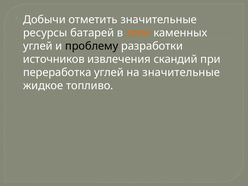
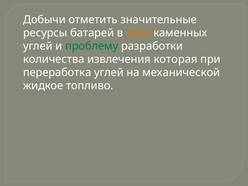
проблему colour: black -> green (92, 46)
источников: источников -> количества (54, 59)
скандий: скандий -> которая (176, 59)
на значительные: значительные -> механической (181, 73)
